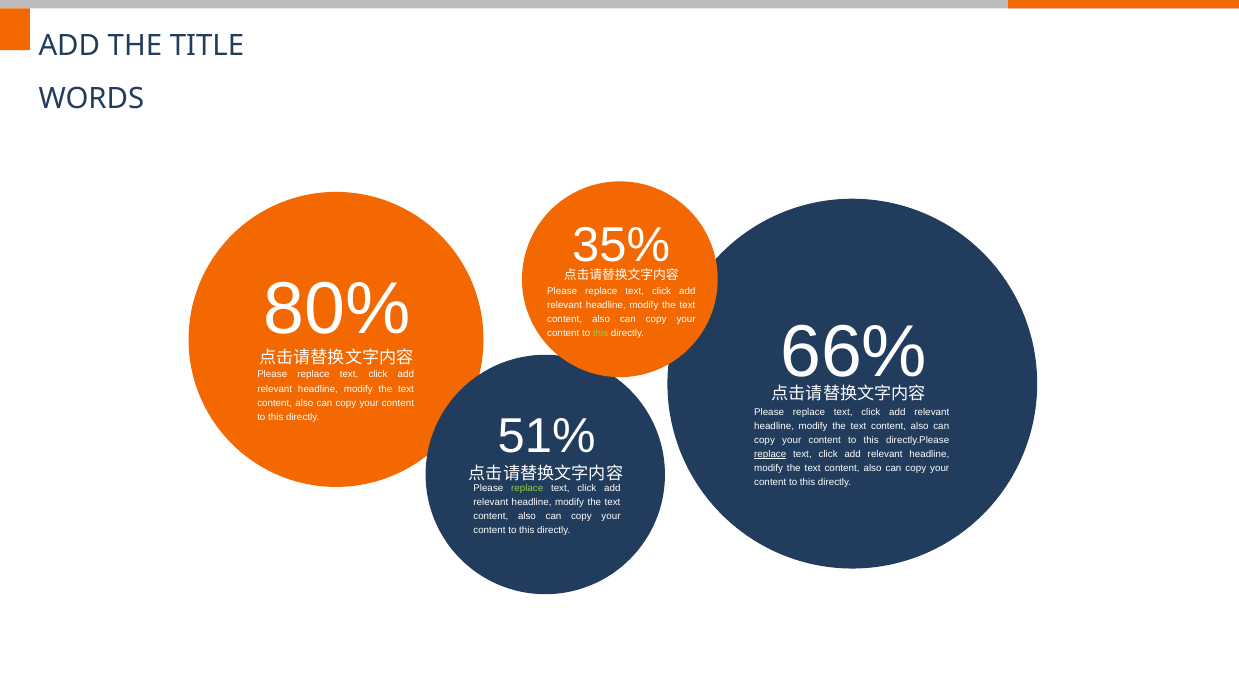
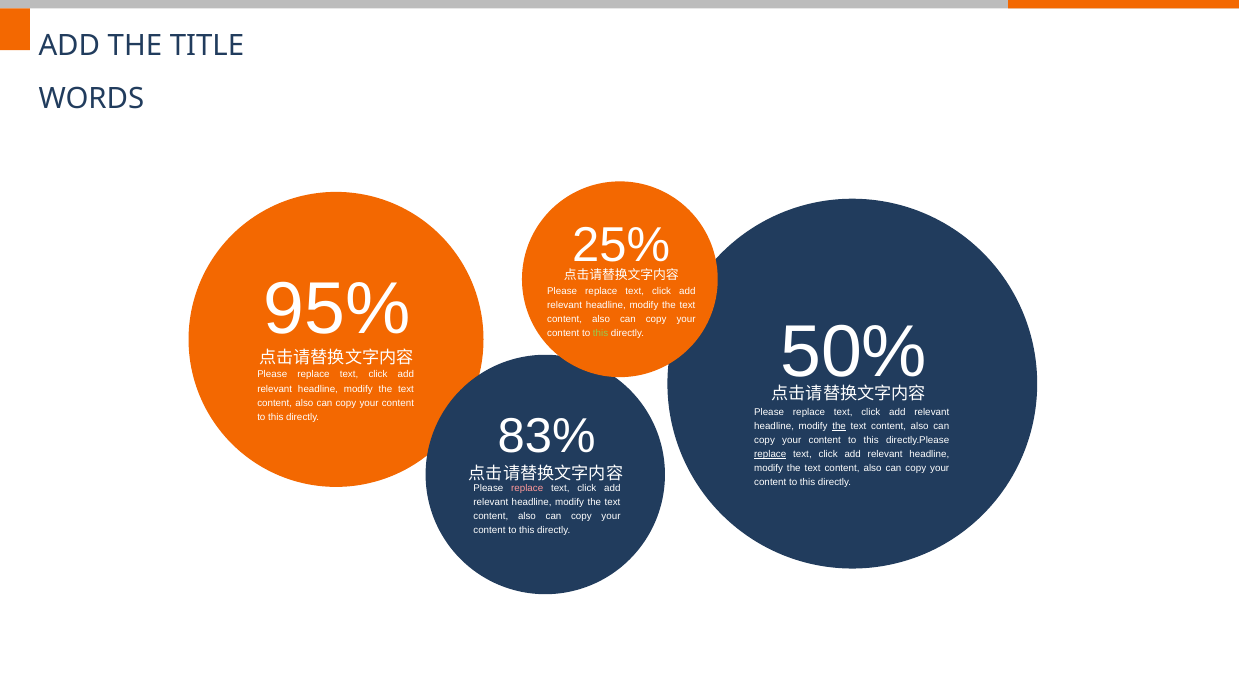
35%: 35% -> 25% (621, 245)
80%: 80% -> 95% (337, 309)
66%: 66% -> 50% (854, 353)
51%: 51% -> 83% (547, 436)
the underline: none -> present (839, 426)
replace colour: light green -> pink (527, 488)
